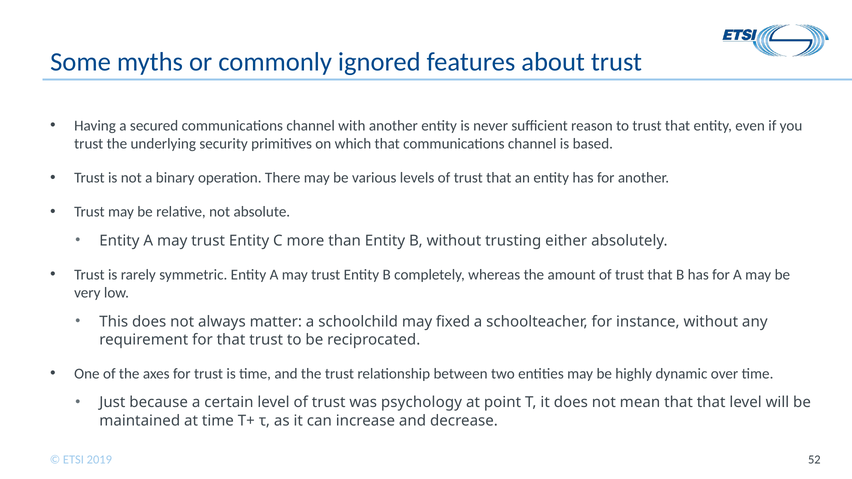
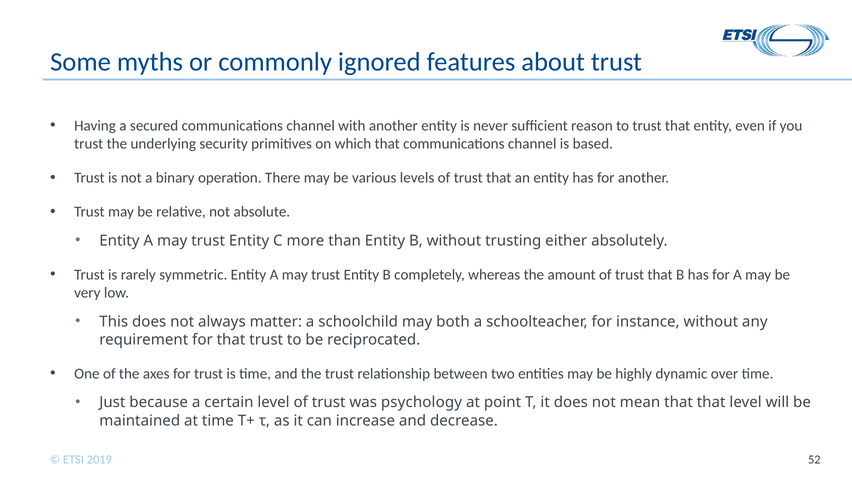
fixed: fixed -> both (453, 322)
